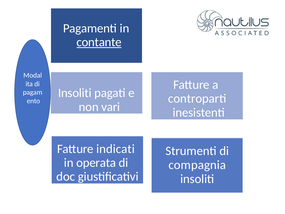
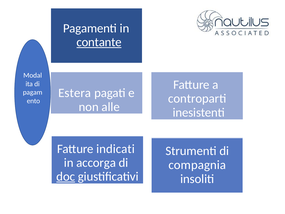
Insoliti: Insoliti -> Estera (75, 93)
vari: vari -> alle (111, 107)
operata: operata -> accorga (96, 162)
doc underline: none -> present (66, 176)
